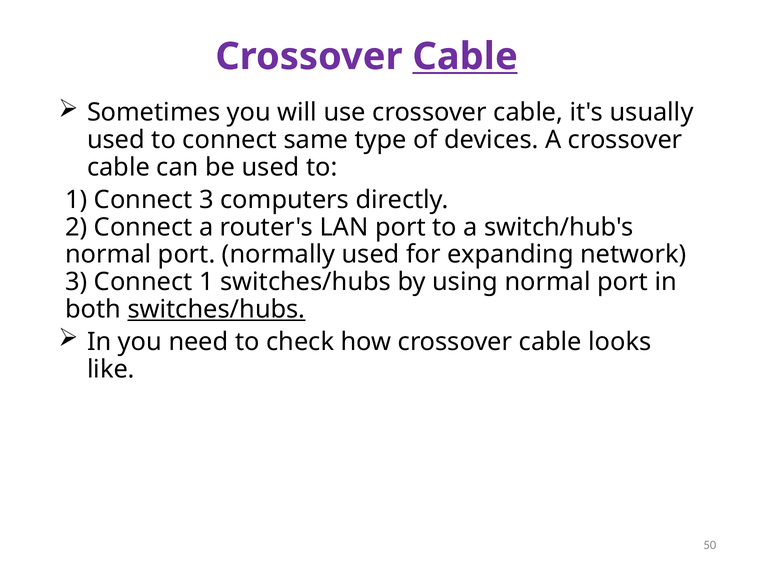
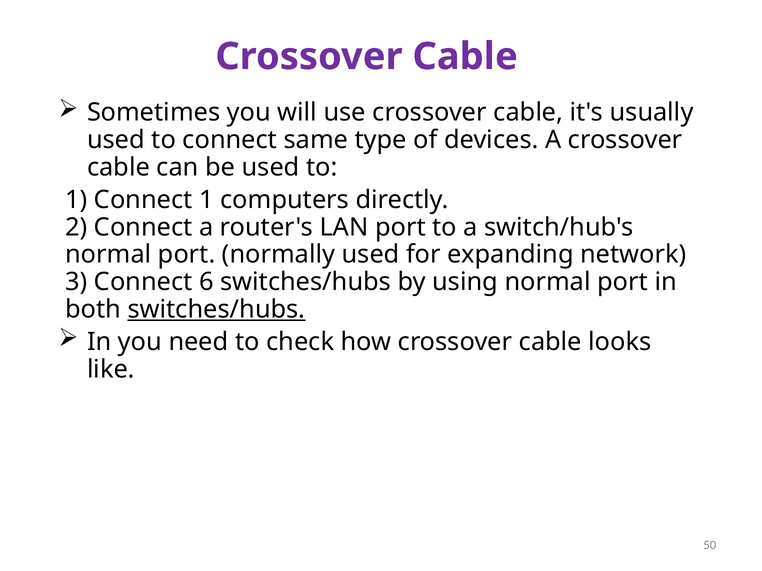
Cable underline: present -> none (465, 57)
Connect 3: 3 -> 1 (206, 200)
Connect 1: 1 -> 6 (206, 282)
